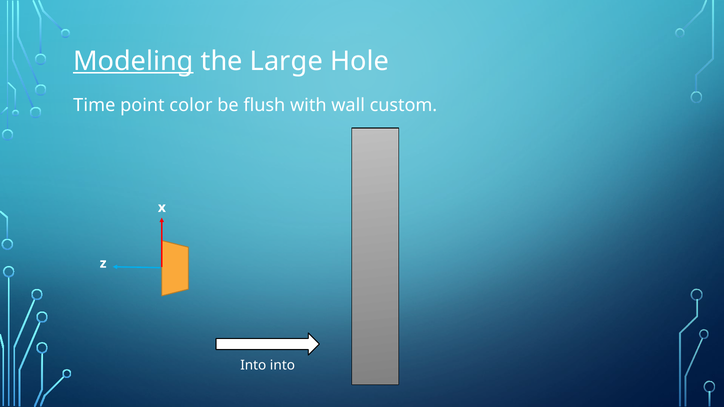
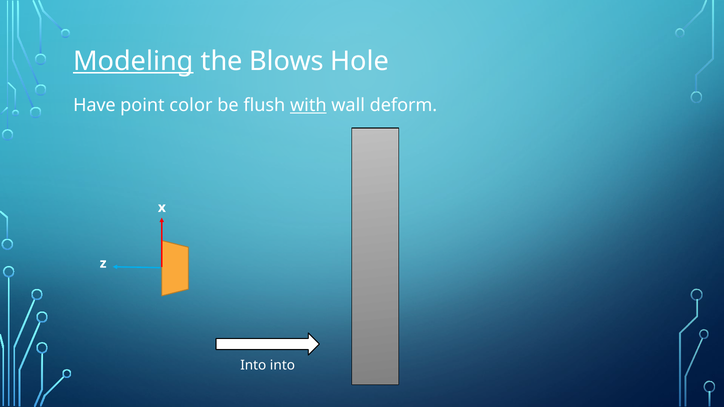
Large: Large -> Blows (287, 61)
Time: Time -> Have (94, 105)
with underline: none -> present (308, 105)
custom: custom -> deform (403, 105)
